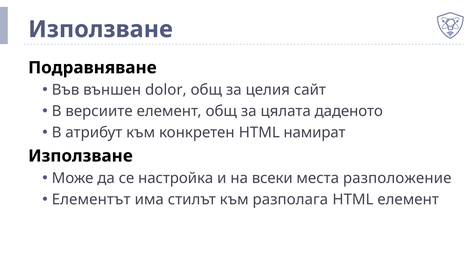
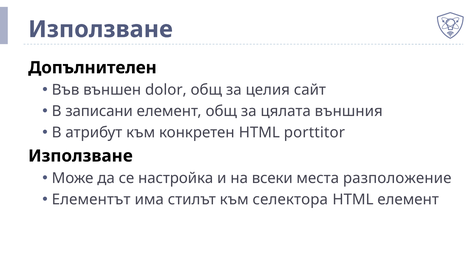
Подравняване: Подравняване -> Допълнителен (92, 68)
версиите: версиите -> записани (99, 111)
даденото: даденото -> външния (349, 111)
намират: намират -> porttitor (314, 133)
разполага: разполага -> селектора (290, 200)
